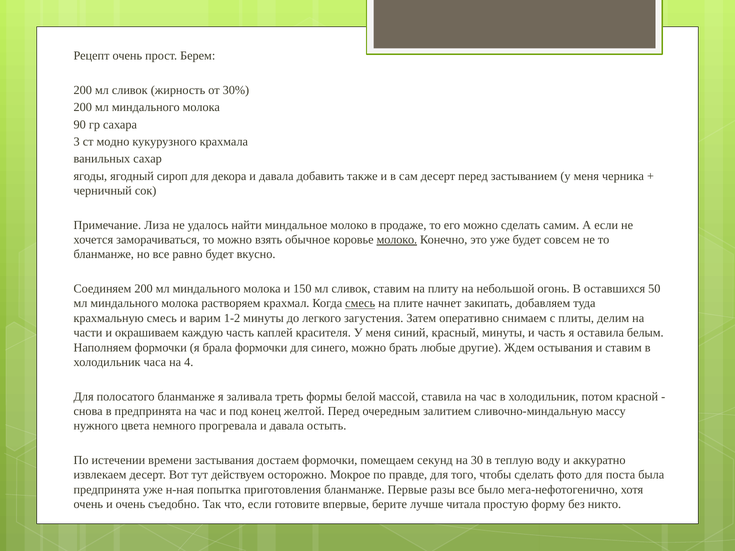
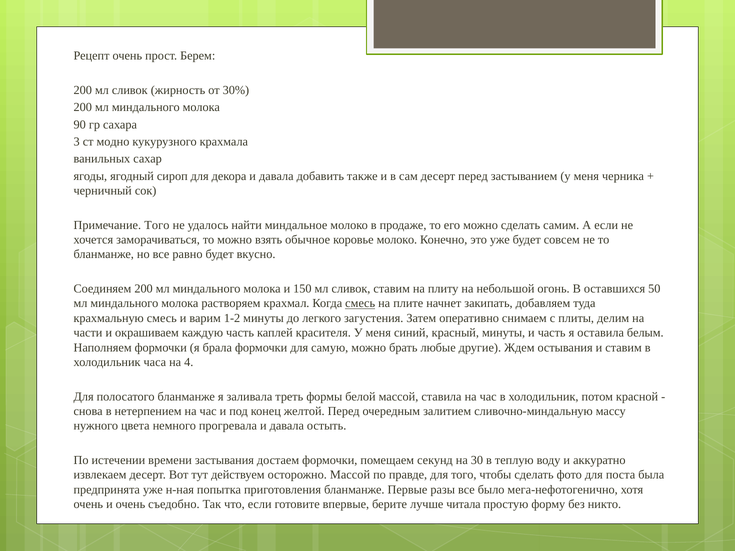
Примечание Лиза: Лиза -> Того (157, 225)
молоко underline: present -> none (397, 240)
синего: синего -> самую (330, 348)
в предпринята: предпринята -> нетерпением (148, 411)
осторожно Мокрое: Мокрое -> Массой (350, 475)
